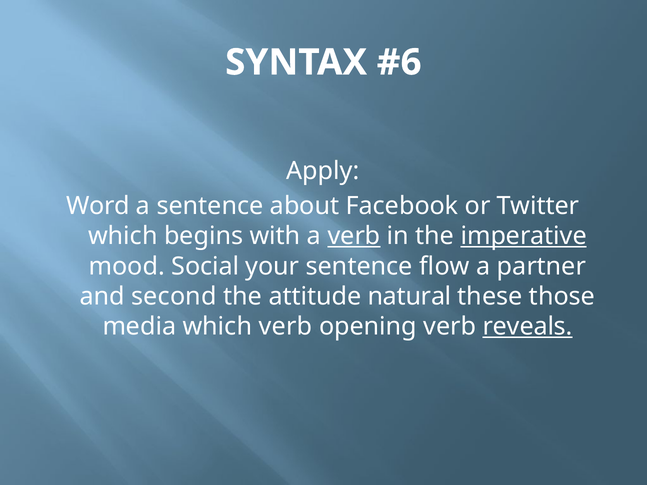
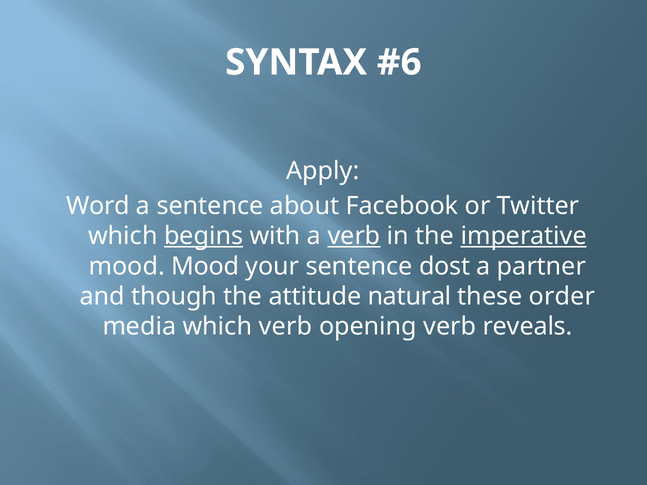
begins underline: none -> present (204, 236)
mood Social: Social -> Mood (205, 266)
flow: flow -> dost (445, 266)
second: second -> though (174, 297)
those: those -> order (562, 297)
reveals underline: present -> none (528, 327)
